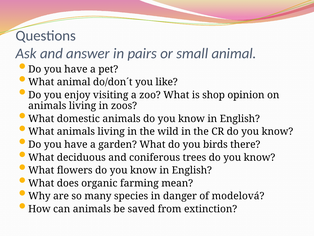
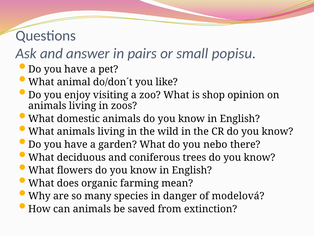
small animal: animal -> popisu (234, 53)
birds: birds -> nebo (215, 144)
